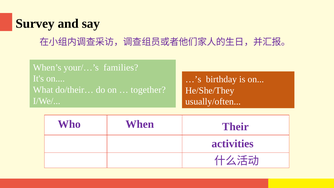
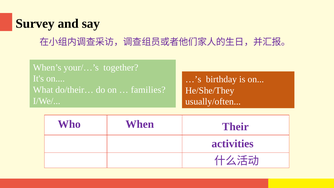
families: families -> together (121, 67)
together: together -> families (148, 90)
